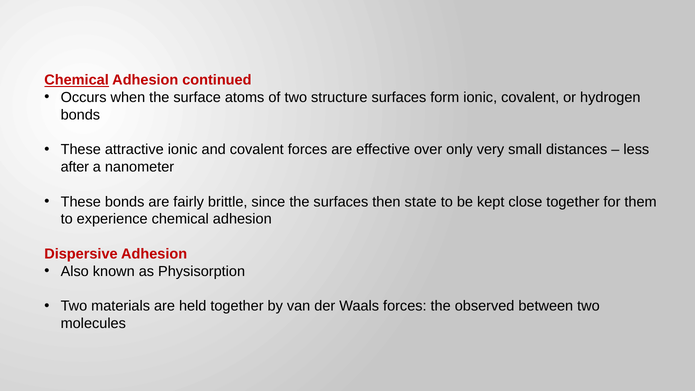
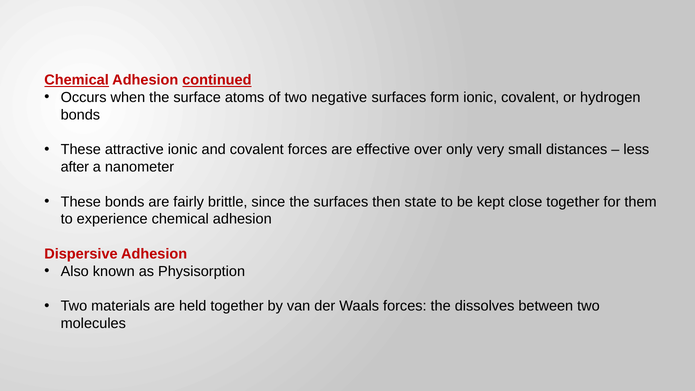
continued underline: none -> present (217, 80)
structure: structure -> negative (339, 97)
observed: observed -> dissolves (485, 306)
